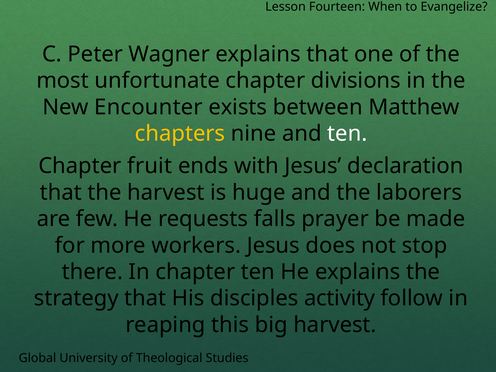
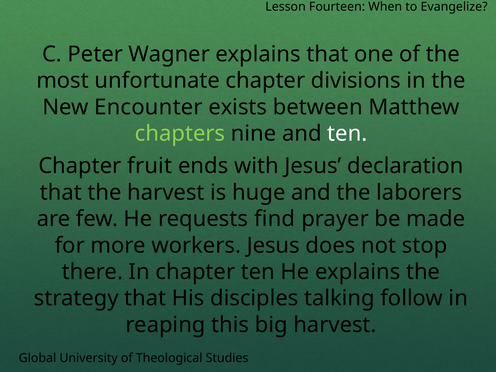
chapters colour: yellow -> light green (180, 134)
falls: falls -> find (275, 219)
activity: activity -> talking (339, 298)
